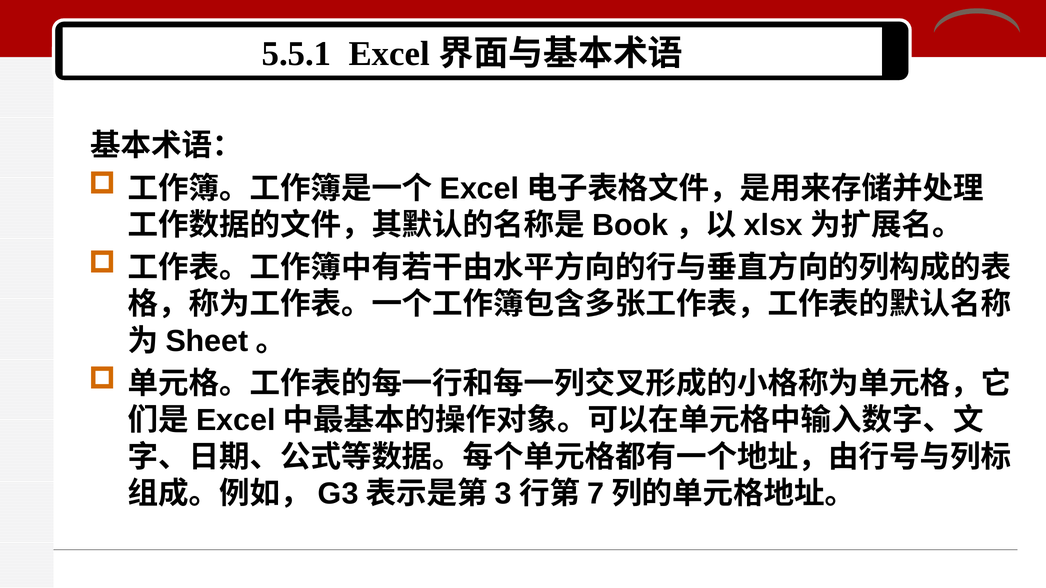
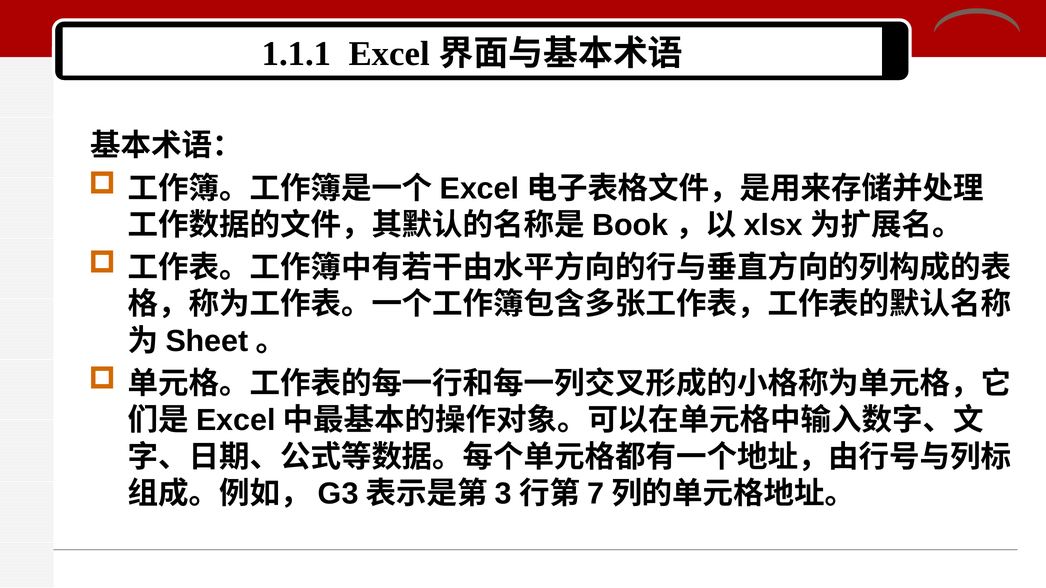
5.5.1: 5.5.1 -> 1.1.1 (296, 54)
